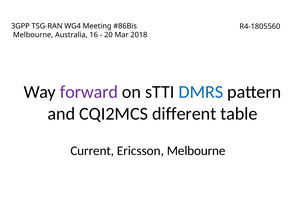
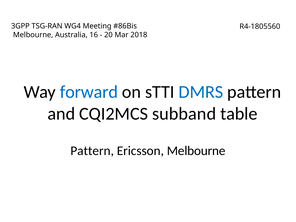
forward colour: purple -> blue (89, 92)
different: different -> subband (184, 114)
Current: Current -> Pattern (92, 151)
